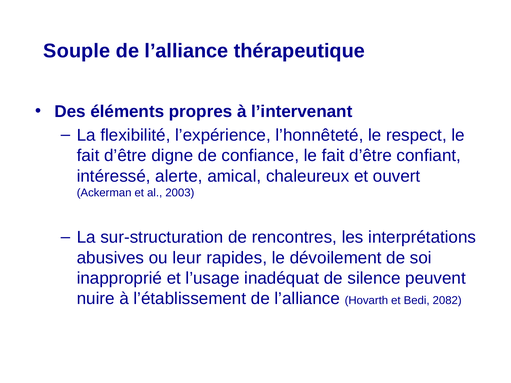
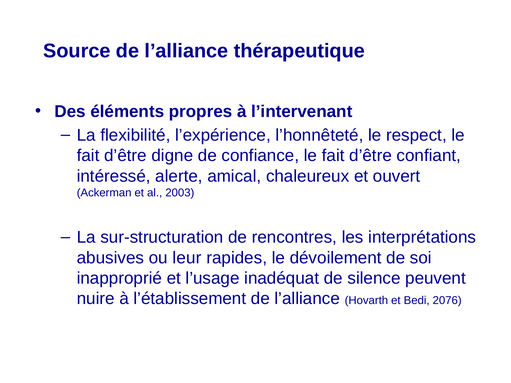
Souple: Souple -> Source (77, 51)
2082: 2082 -> 2076 (447, 301)
